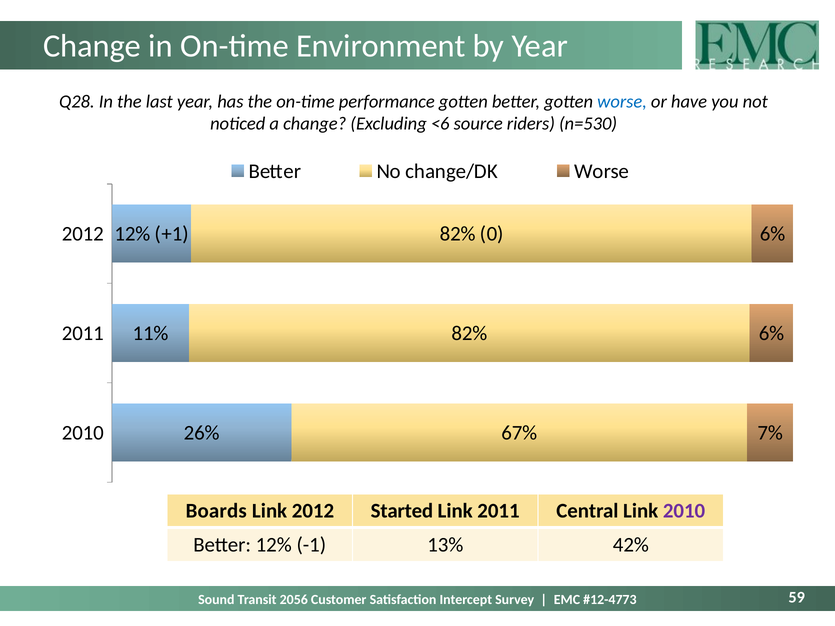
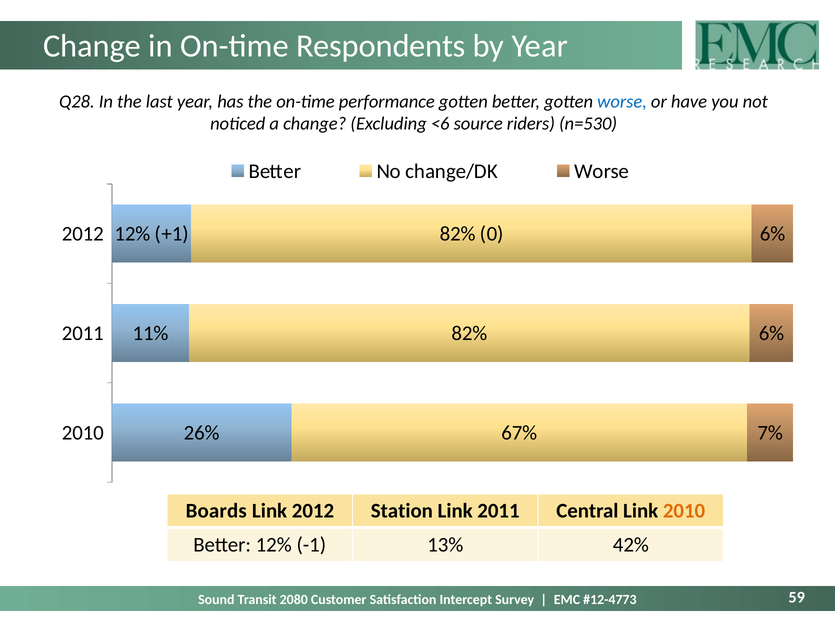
Environment: Environment -> Respondents (381, 46)
Started: Started -> Station (402, 511)
2010 colour: purple -> orange (684, 511)
2056: 2056 -> 2080 (294, 600)
